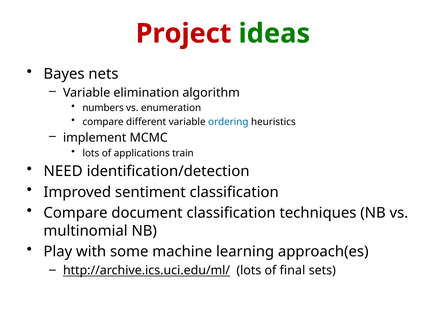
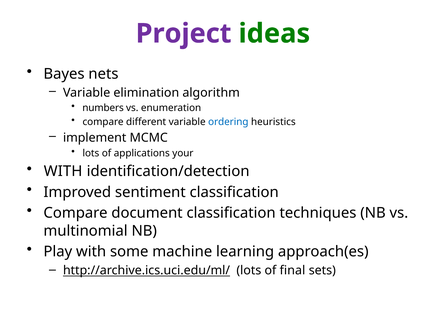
Project colour: red -> purple (184, 33)
train: train -> your (183, 153)
NEED: NEED -> WITH (63, 171)
